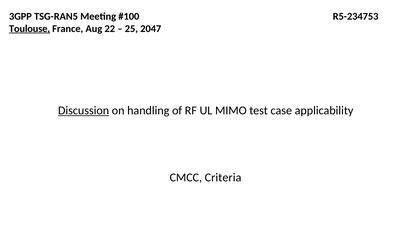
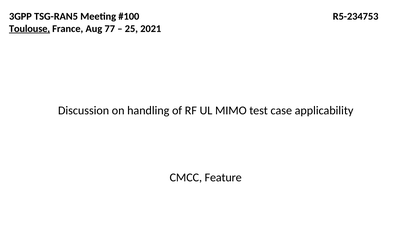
22: 22 -> 77 (110, 29)
2047: 2047 -> 2021 (151, 29)
Discussion underline: present -> none (84, 111)
Criteria: Criteria -> Feature (223, 178)
